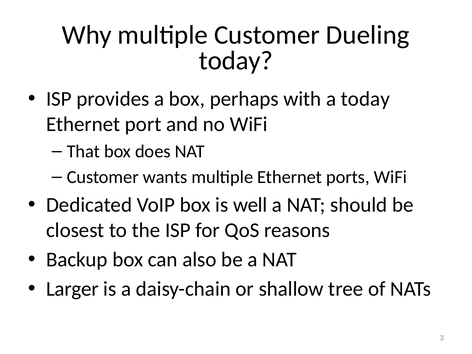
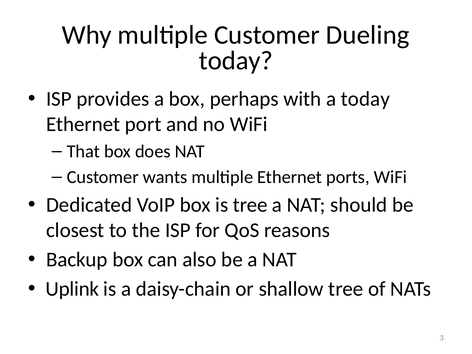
is well: well -> tree (250, 205)
Larger: Larger -> Uplink (72, 289)
